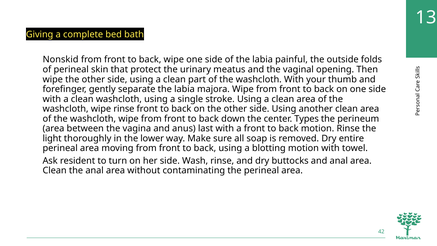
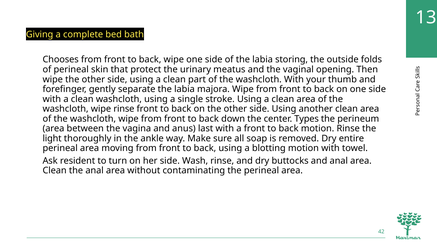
Nonskid: Nonskid -> Chooses (61, 60)
painful: painful -> storing (292, 60)
lower: lower -> ankle (152, 138)
